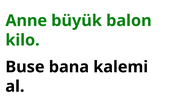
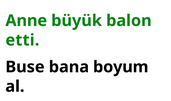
kilo: kilo -> etti (22, 40)
kalemi: kalemi -> boyum (121, 67)
